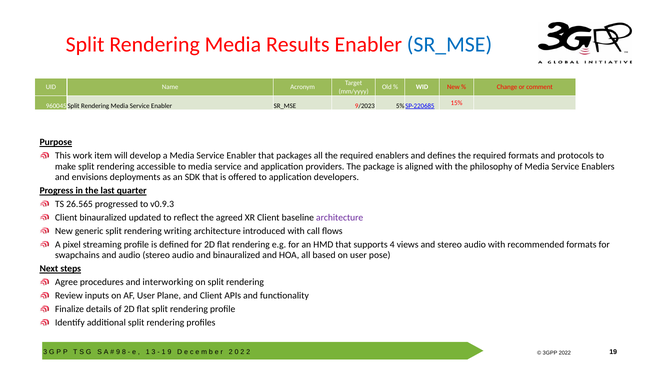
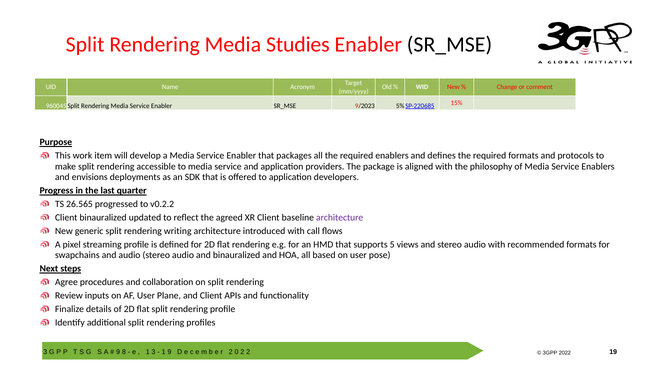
Results: Results -> Studies (298, 44)
SR_MSE colour: blue -> black (449, 44)
v0.9.3: v0.9.3 -> v0.2.2 (162, 204)
4: 4 -> 5 (392, 245)
interworking: interworking -> collaboration (168, 282)
